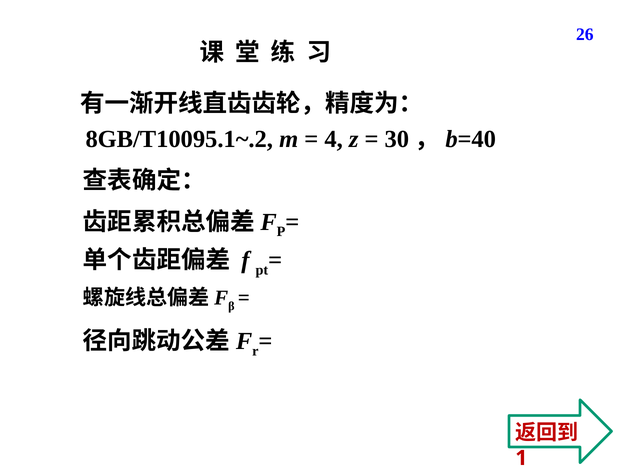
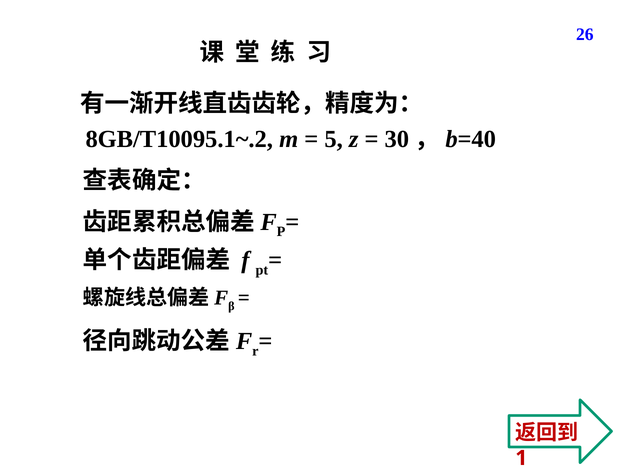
4: 4 -> 5 (334, 139)
